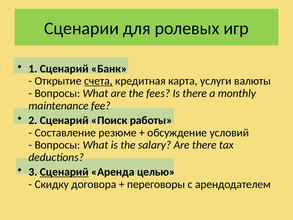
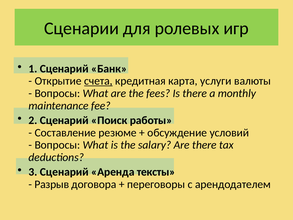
Сценарий underline: present -> none (64, 172)
целью: целью -> тексты (156, 172)
Скидку: Скидку -> Разрыв (52, 184)
